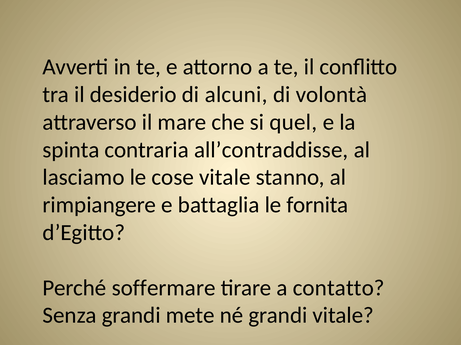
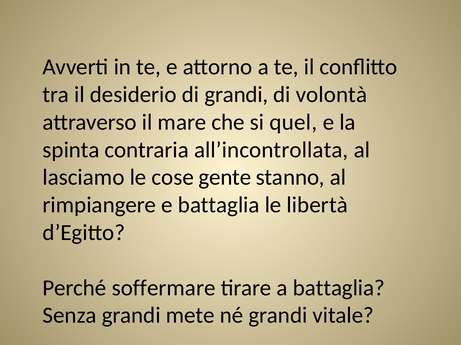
di alcuni: alcuni -> grandi (236, 95)
all’contraddisse: all’contraddisse -> all’incontrollata (271, 150)
cose vitale: vitale -> gente (225, 178)
fornita: fornita -> libertà (317, 205)
a contatto: contatto -> battaglia (339, 288)
